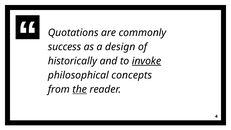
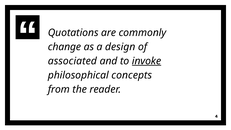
success: success -> change (64, 47)
historically: historically -> associated (72, 61)
the underline: present -> none (80, 89)
